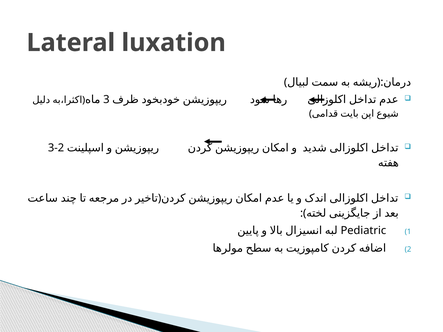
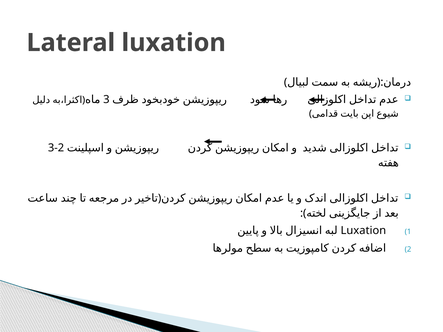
Pediatric: Pediatric -> Luxation (363, 231)
